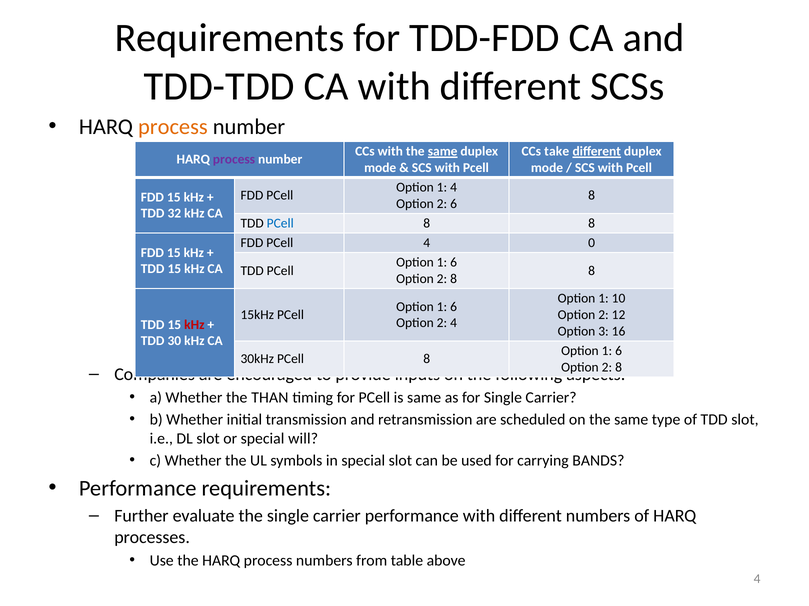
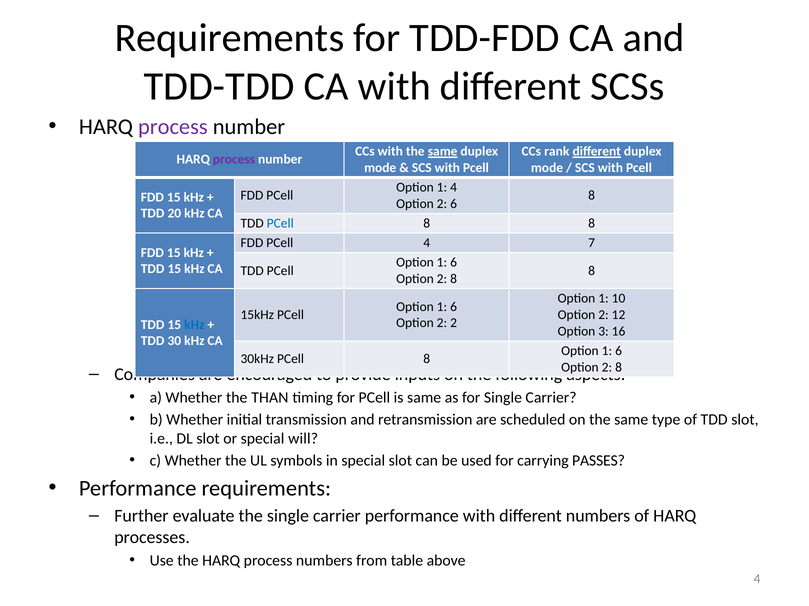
process colour: orange -> purple (173, 127)
take: take -> rank (557, 151)
32: 32 -> 20 (174, 214)
0: 0 -> 7 (592, 243)
2 4: 4 -> 2 (454, 323)
kHz colour: red -> blue (194, 325)
BANDS: BANDS -> PASSES (599, 461)
